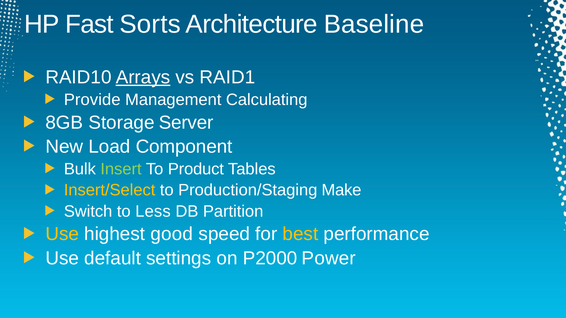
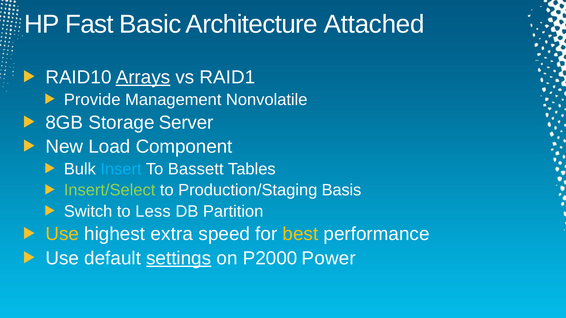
Sorts: Sorts -> Basic (150, 24)
Baseline: Baseline -> Attached (374, 24)
Calculating: Calculating -> Nonvolatile (267, 100)
Insert colour: light green -> light blue (121, 169)
Product: Product -> Bassett (196, 169)
Insert/Select colour: yellow -> light green (110, 190)
Make: Make -> Basis (341, 190)
good: good -> extra (172, 234)
settings underline: none -> present (179, 259)
